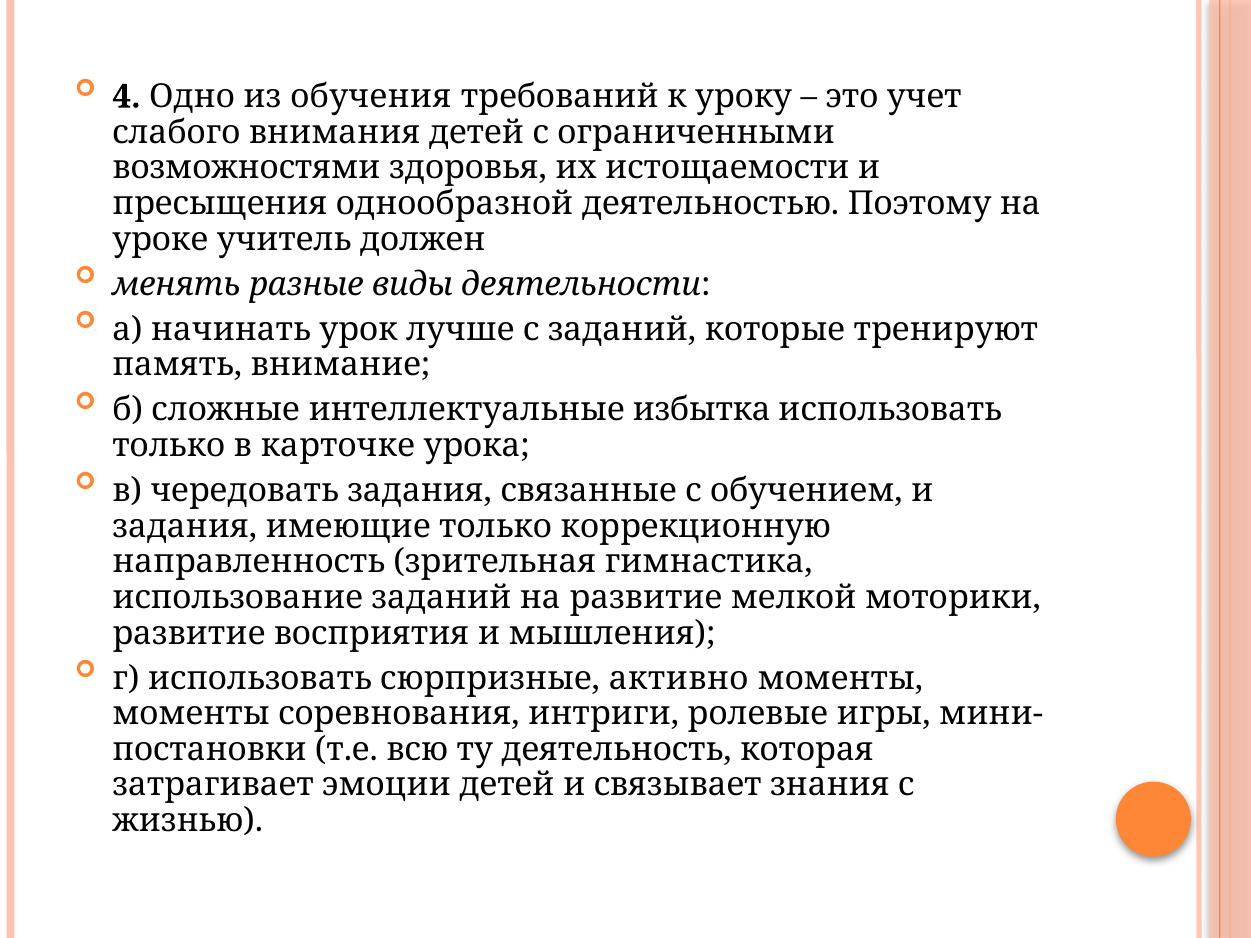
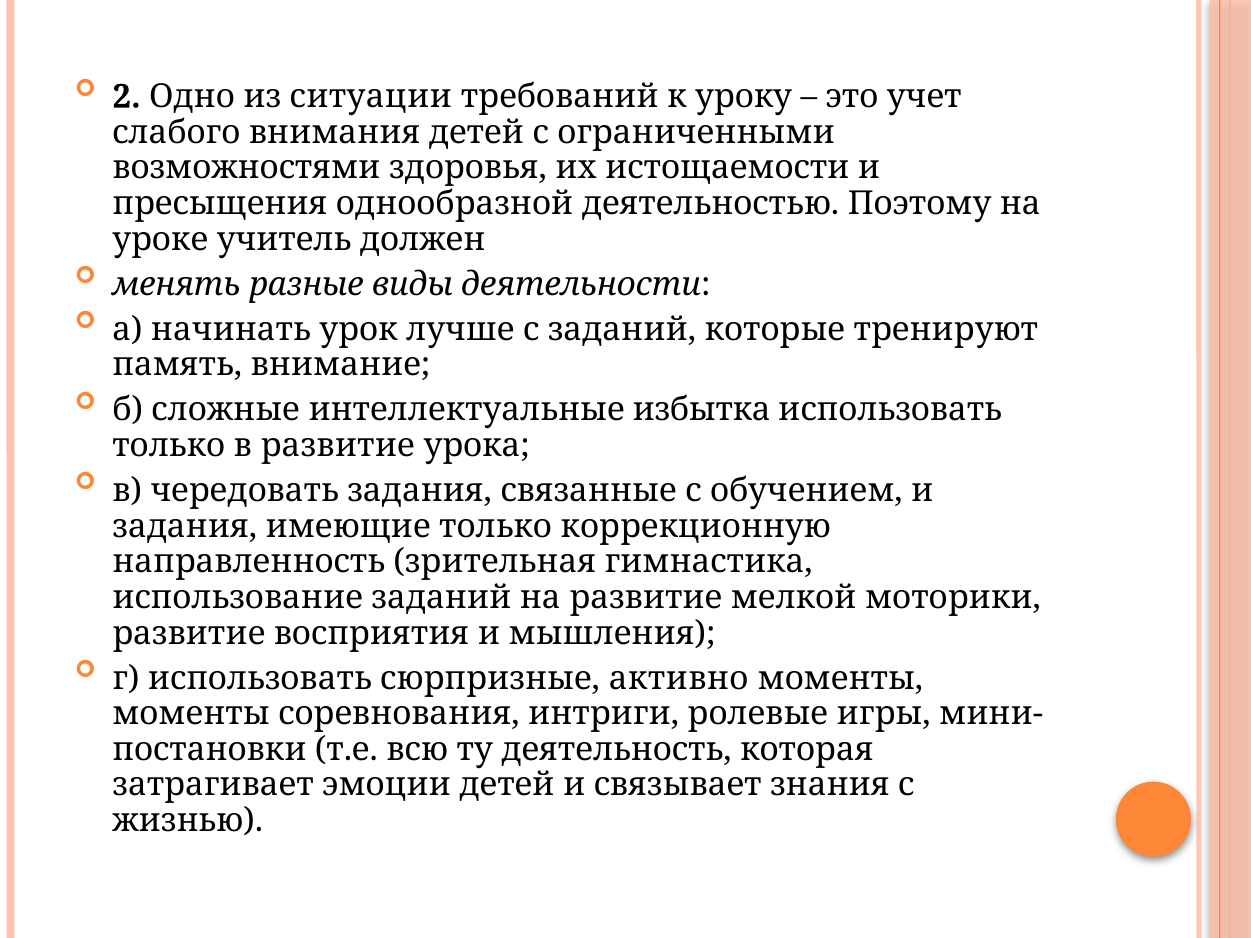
4: 4 -> 2 (127, 97)
обучения: обучения -> ситуации (371, 97)
в карточке: карточке -> развитие (338, 446)
